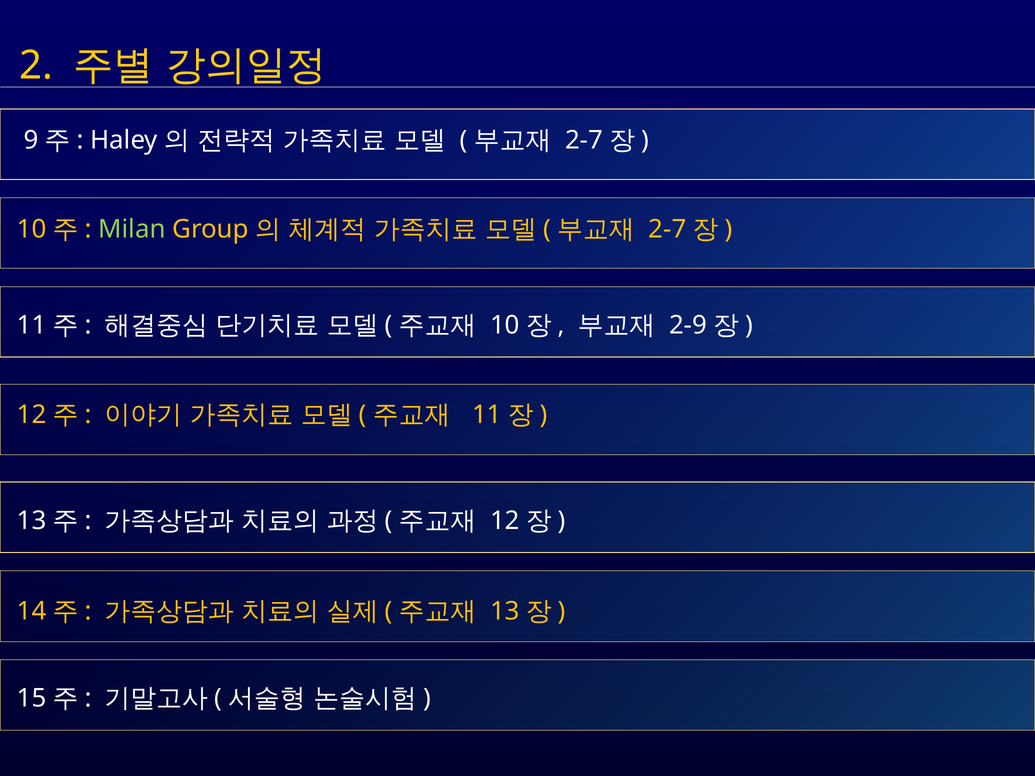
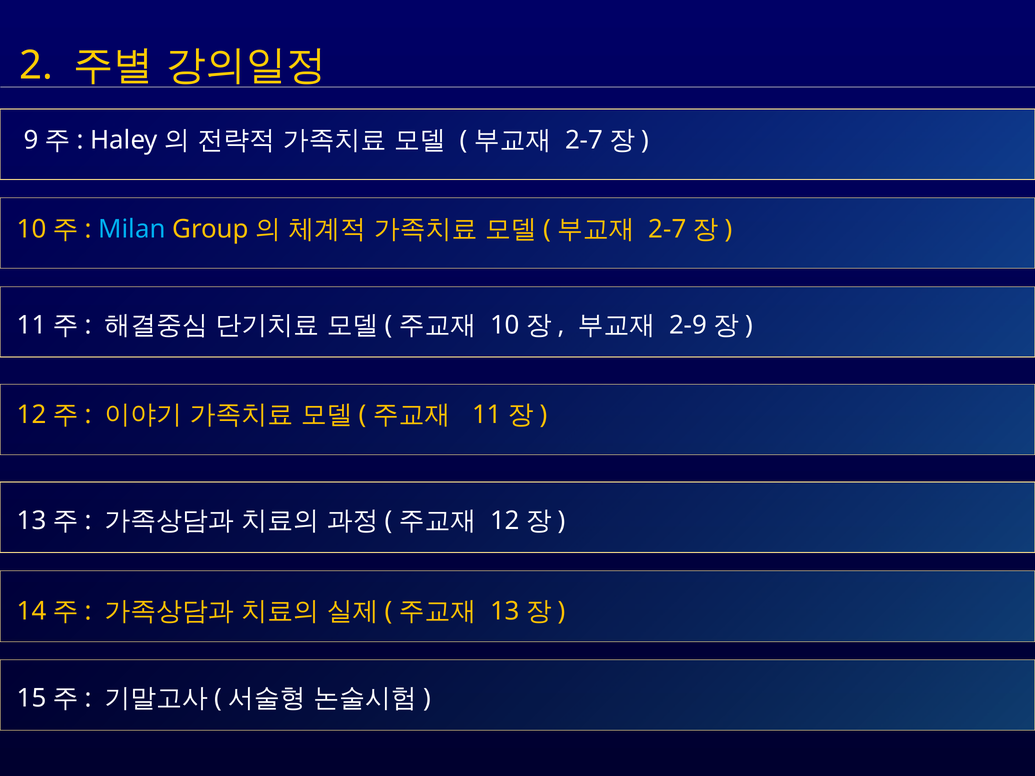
Milan colour: light green -> light blue (132, 229)
